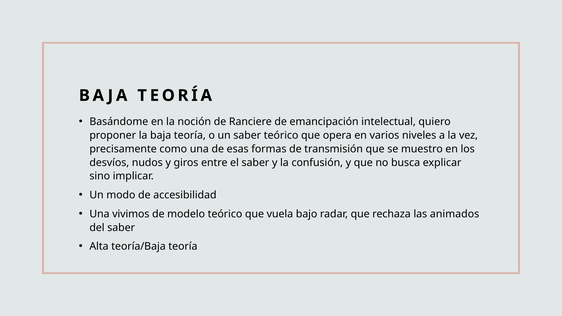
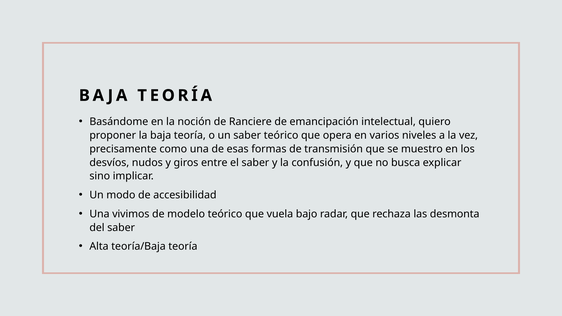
animados: animados -> desmonta (455, 214)
